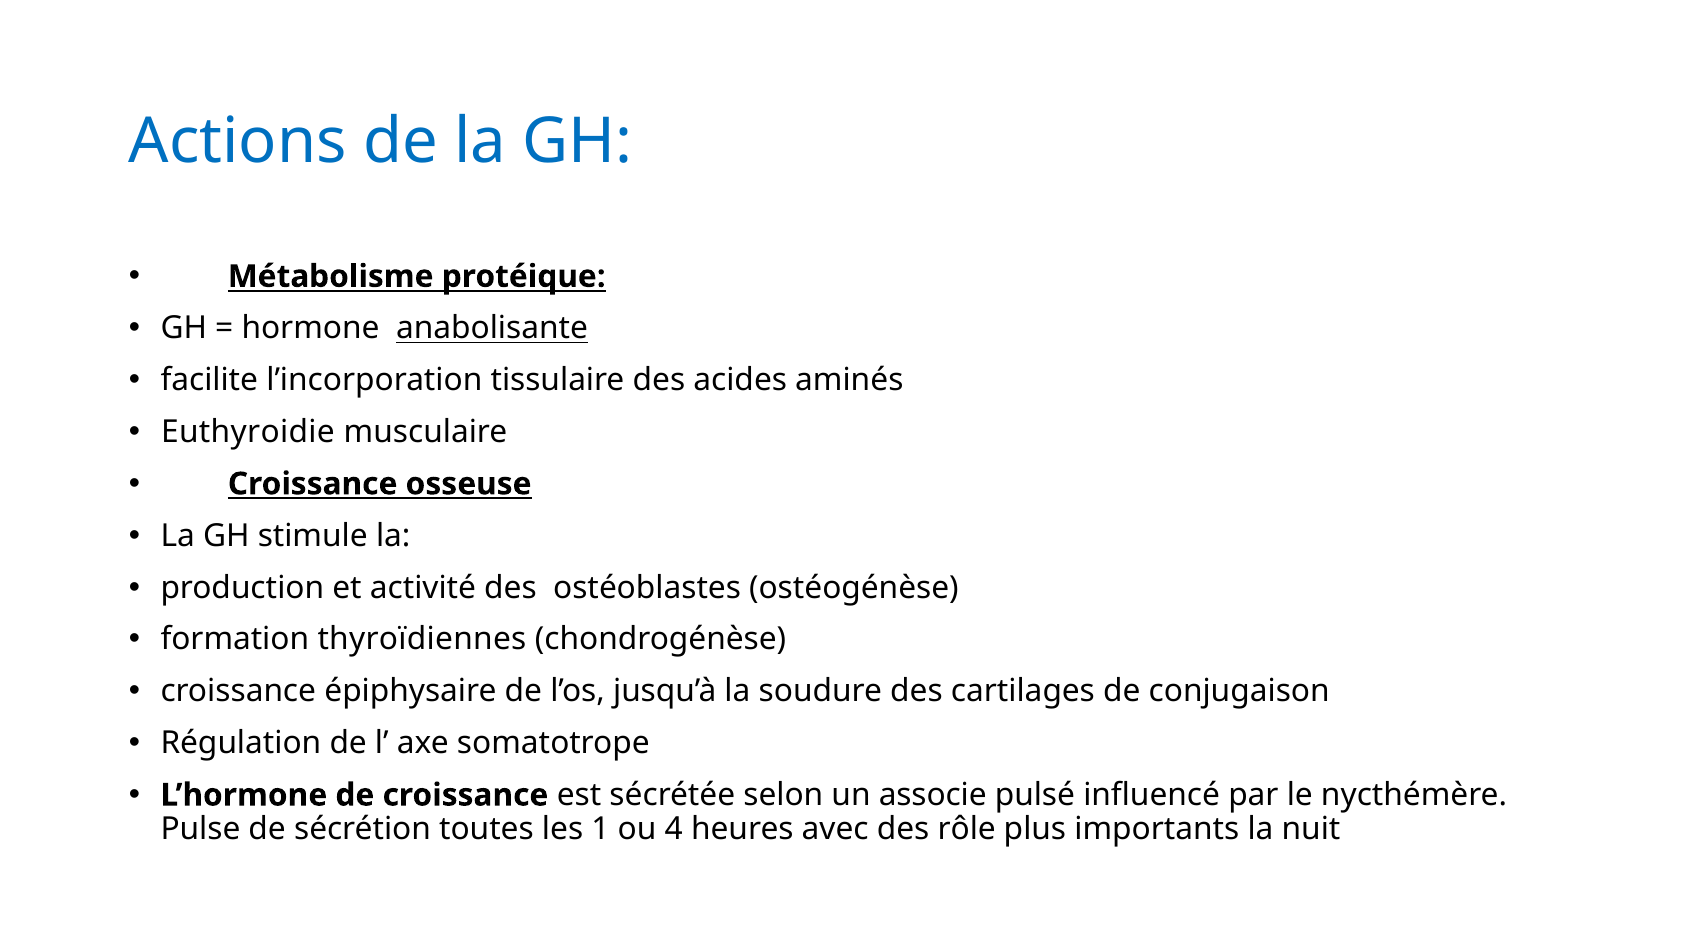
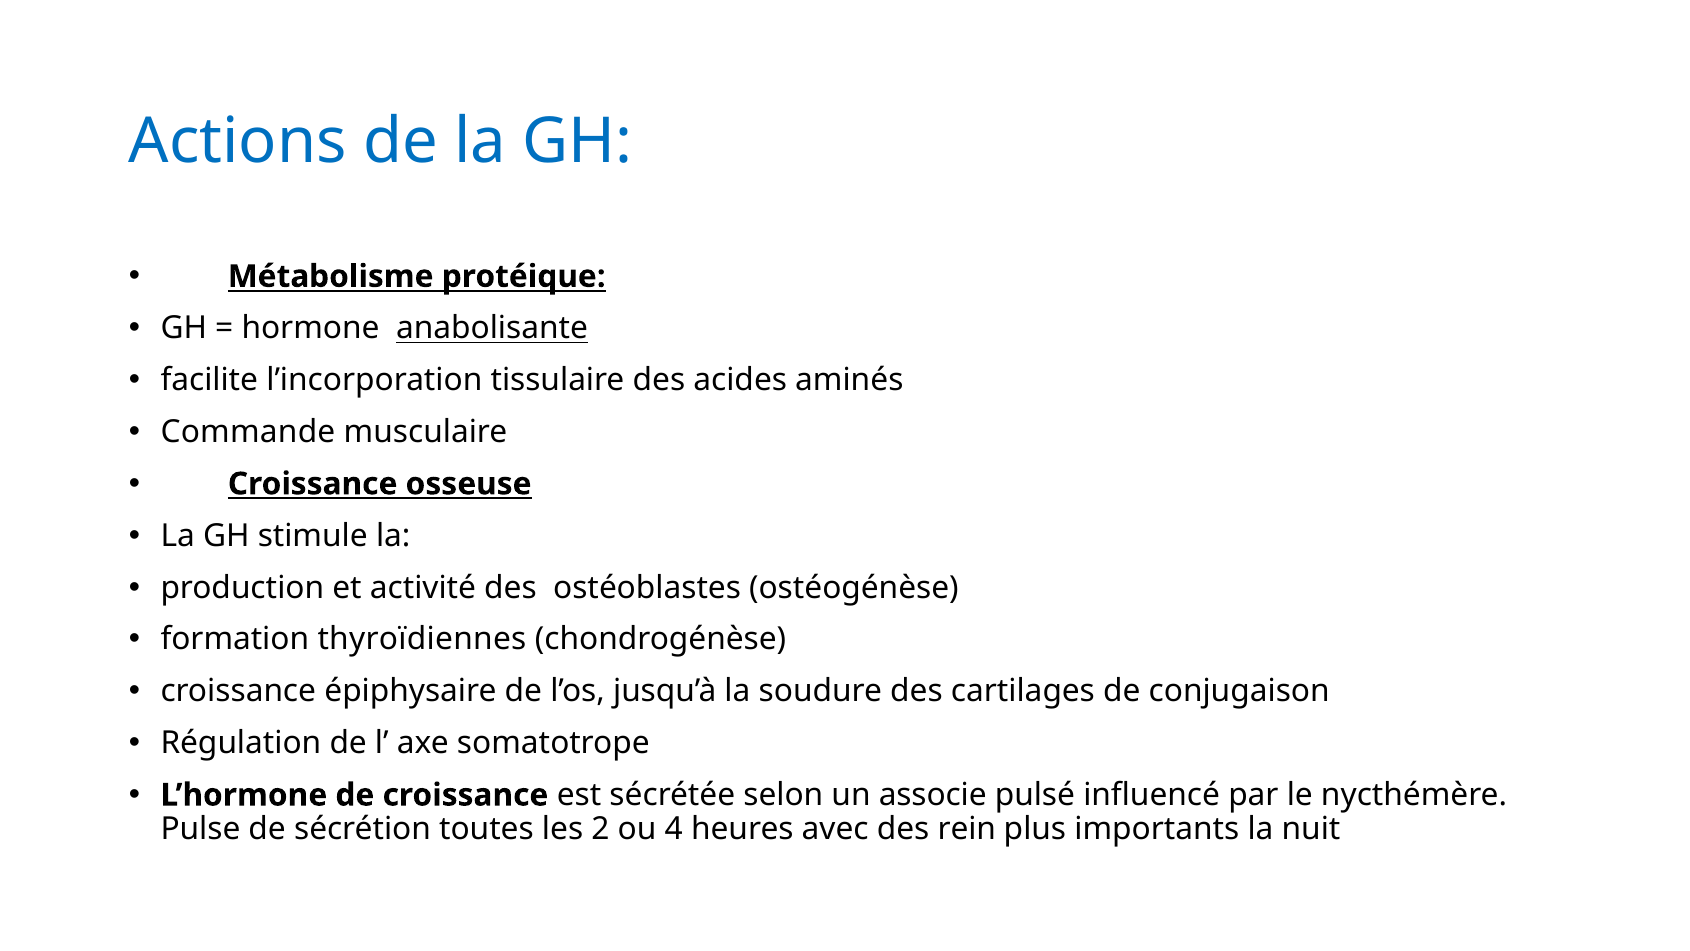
Euthyroidie: Euthyroidie -> Commande (248, 432)
1: 1 -> 2 (601, 829)
rôle: rôle -> rein (967, 829)
